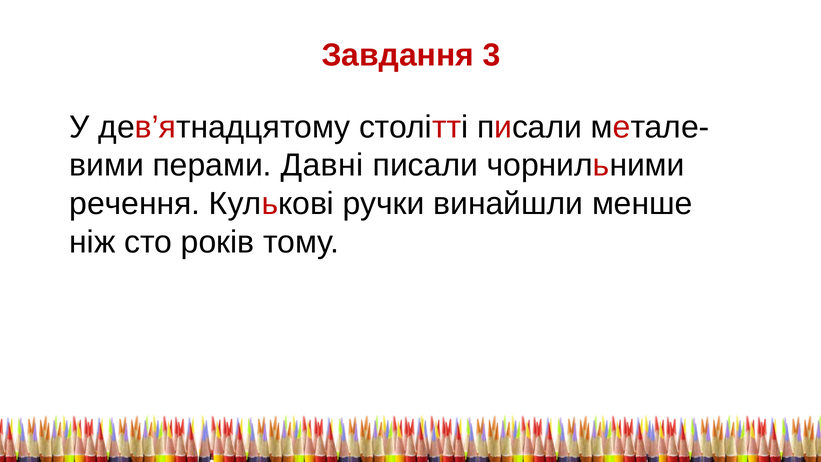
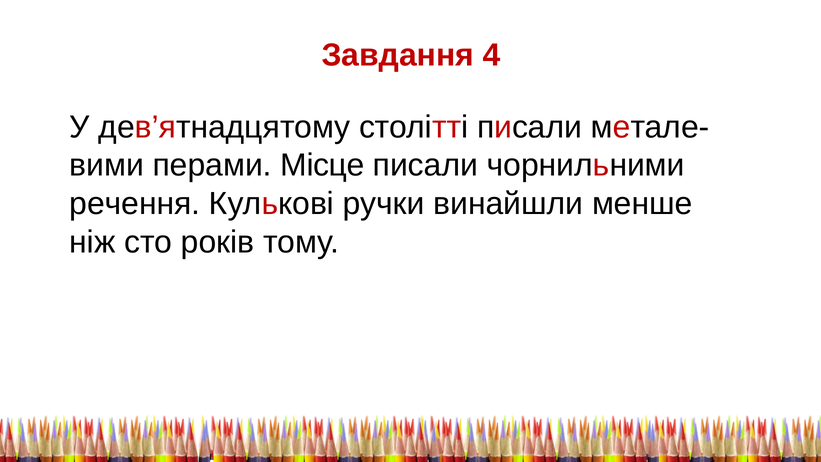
3: 3 -> 4 (492, 55)
Давні: Давні -> Місце (322, 165)
